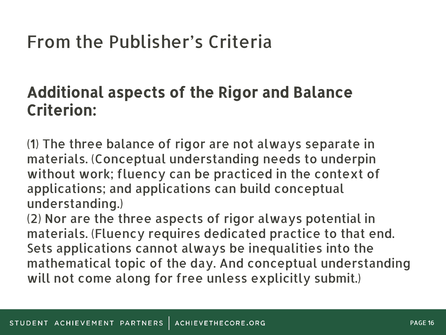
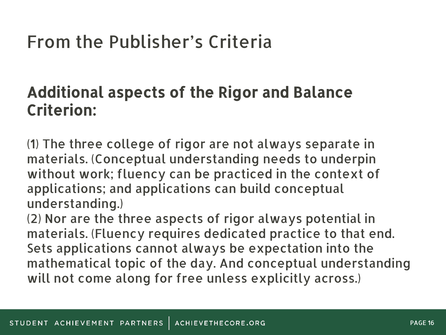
three balance: balance -> college (130, 144)
inequalities: inequalities -> expectation (286, 248)
submit: submit -> across (338, 278)
